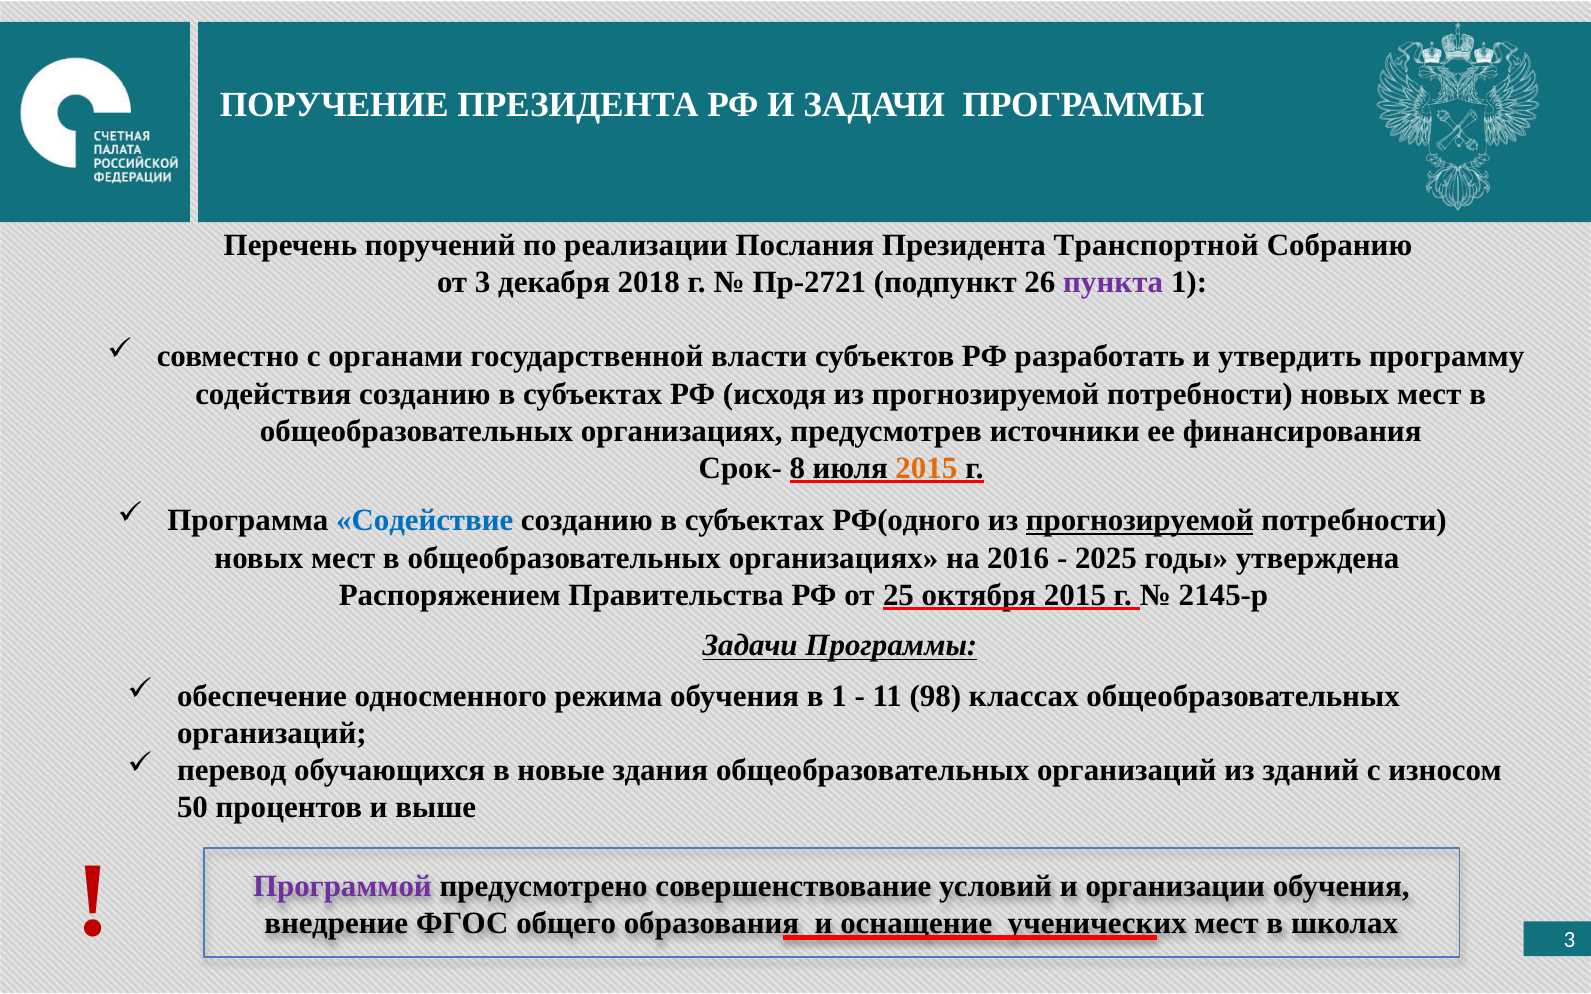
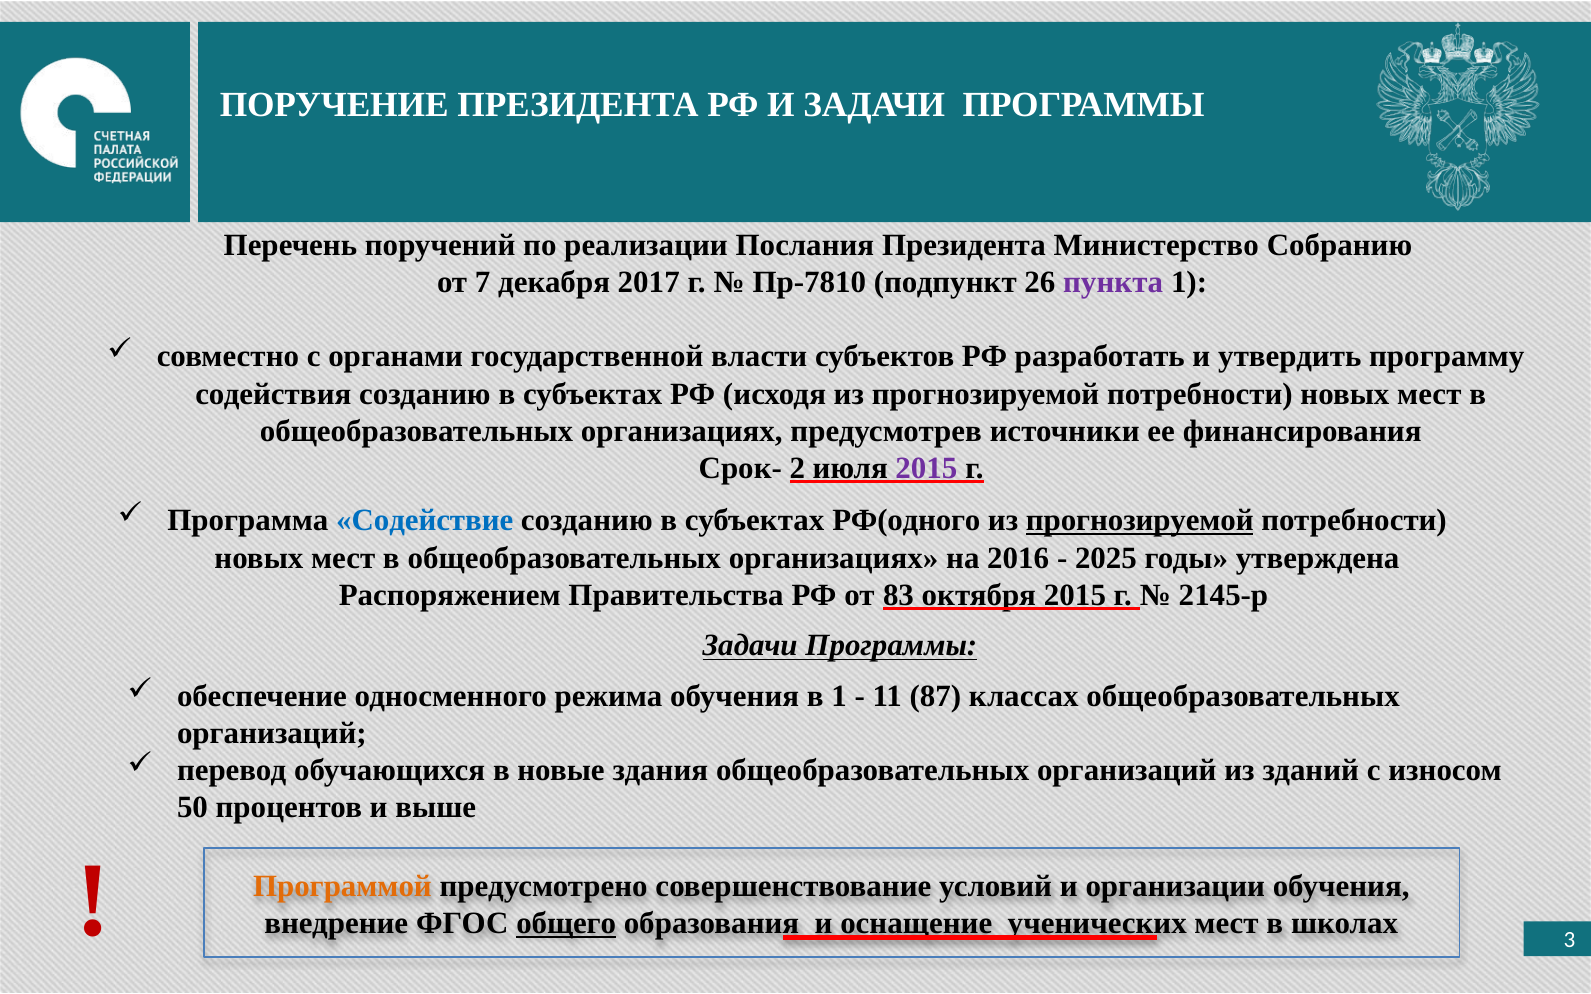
Транспортной: Транспортной -> Министерство (1156, 245)
от 3: 3 -> 7 (483, 283)
2018: 2018 -> 2017 (649, 283)
Пр-2721: Пр-2721 -> Пр-7810 (809, 283)
8: 8 -> 2 (797, 468)
2015 colour: orange -> purple (926, 468)
25: 25 -> 83 (898, 595)
98: 98 -> 87 (935, 696)
Программой colour: purple -> orange (342, 887)
общего underline: none -> present (566, 924)
